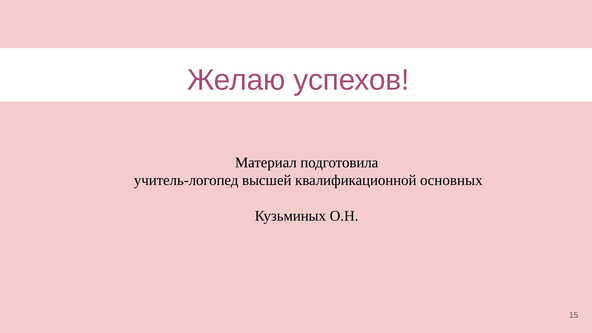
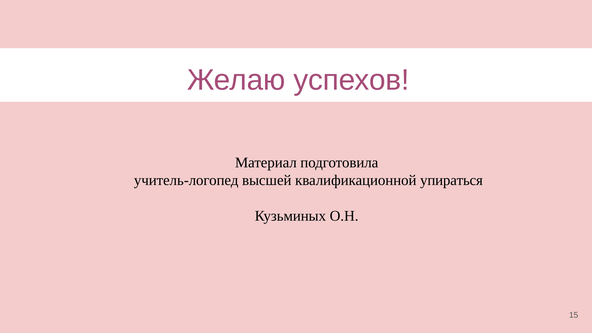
основных: основных -> упираться (452, 180)
